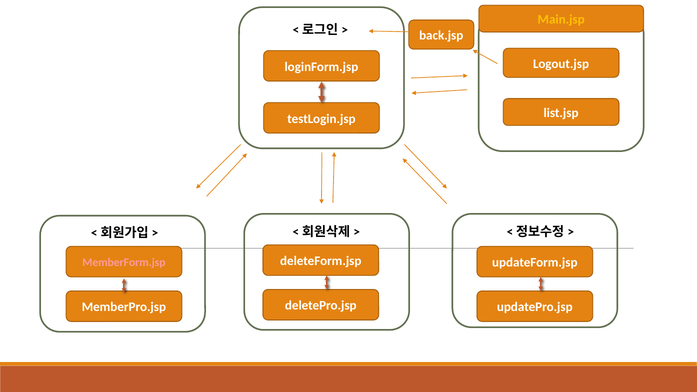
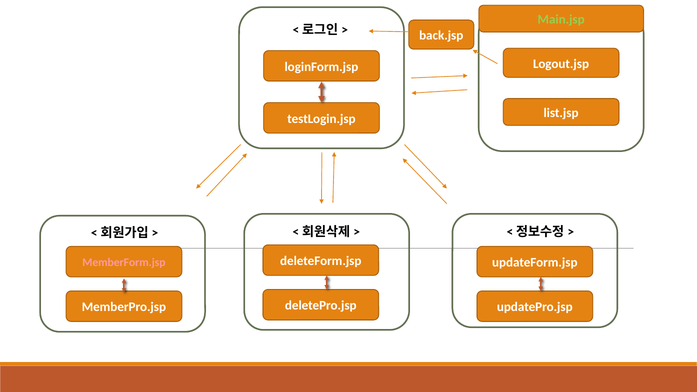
Main.jsp colour: yellow -> light green (561, 20)
